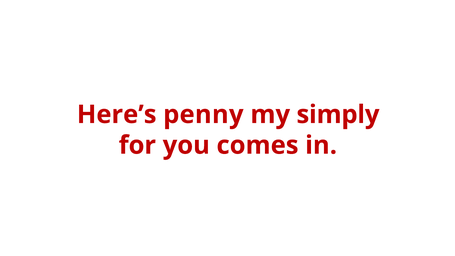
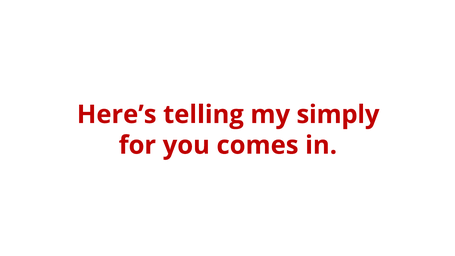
penny: penny -> telling (203, 115)
